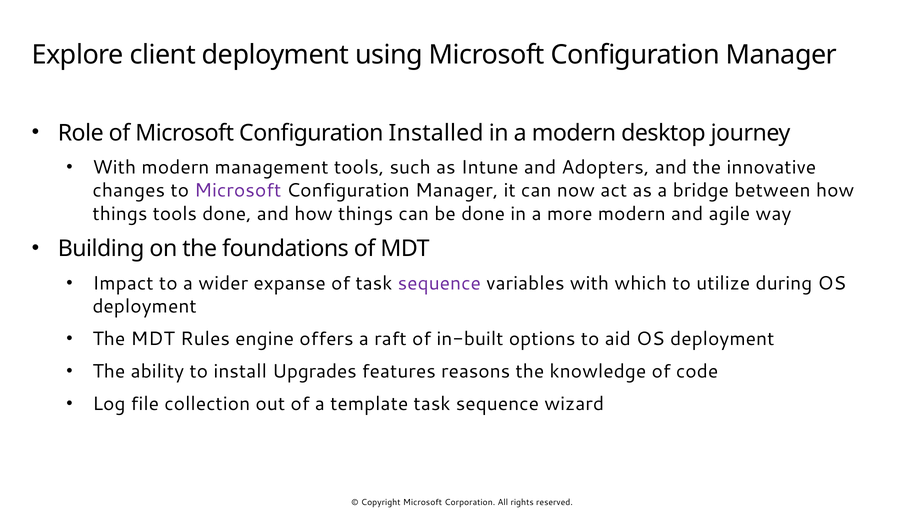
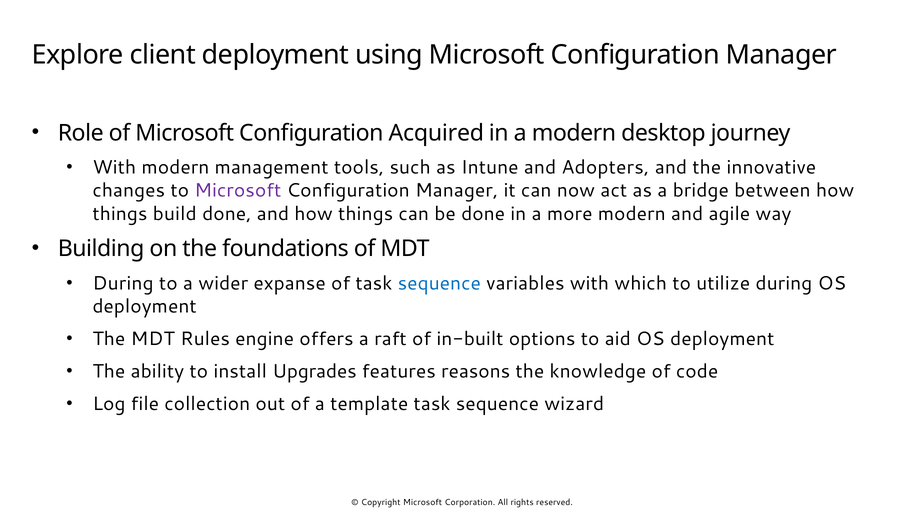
Installed: Installed -> Acquired (436, 133)
things tools: tools -> build (175, 214)
Impact: Impact -> During (123, 283)
sequence colour: purple -> blue (439, 283)
